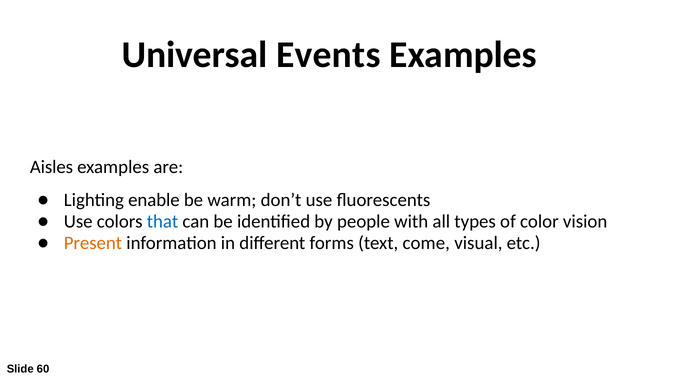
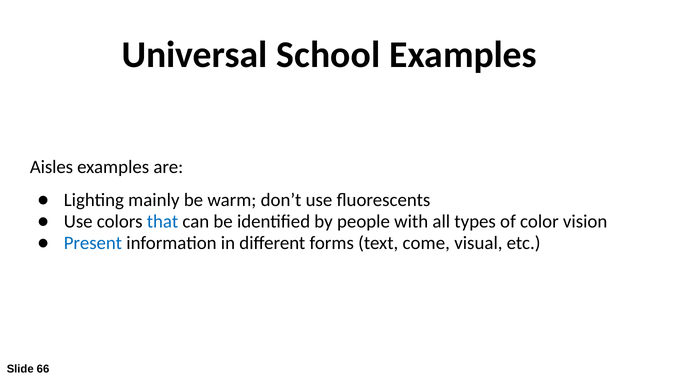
Events: Events -> School (328, 55)
enable: enable -> mainly (154, 200)
Present colour: orange -> blue (93, 243)
60: 60 -> 66 (43, 368)
